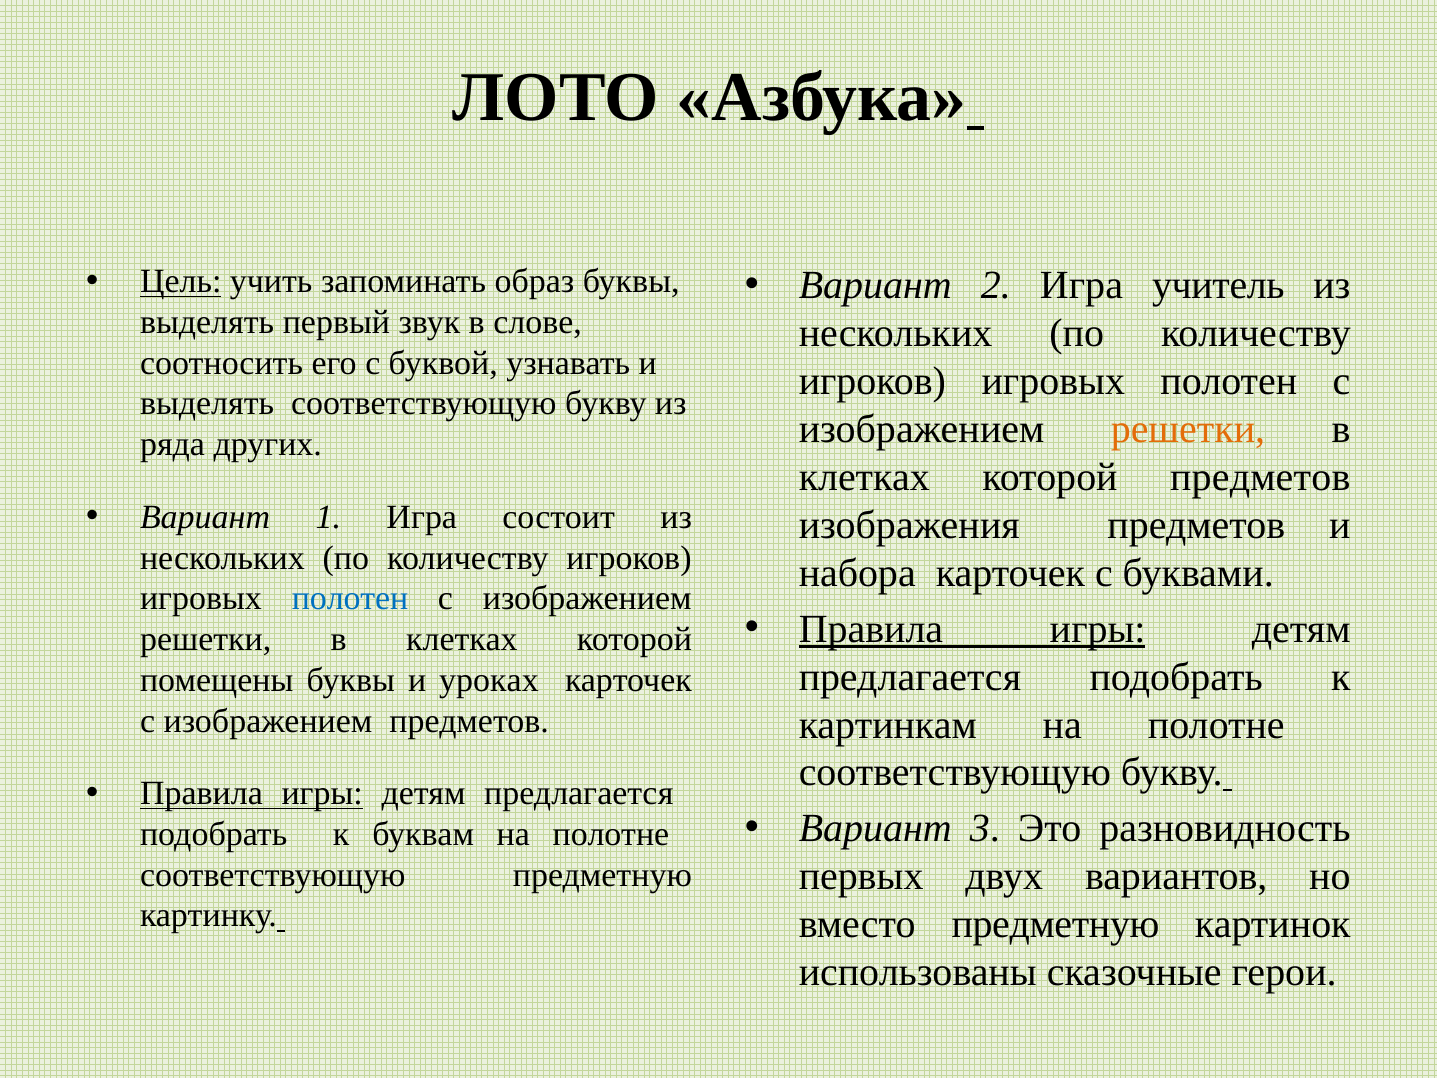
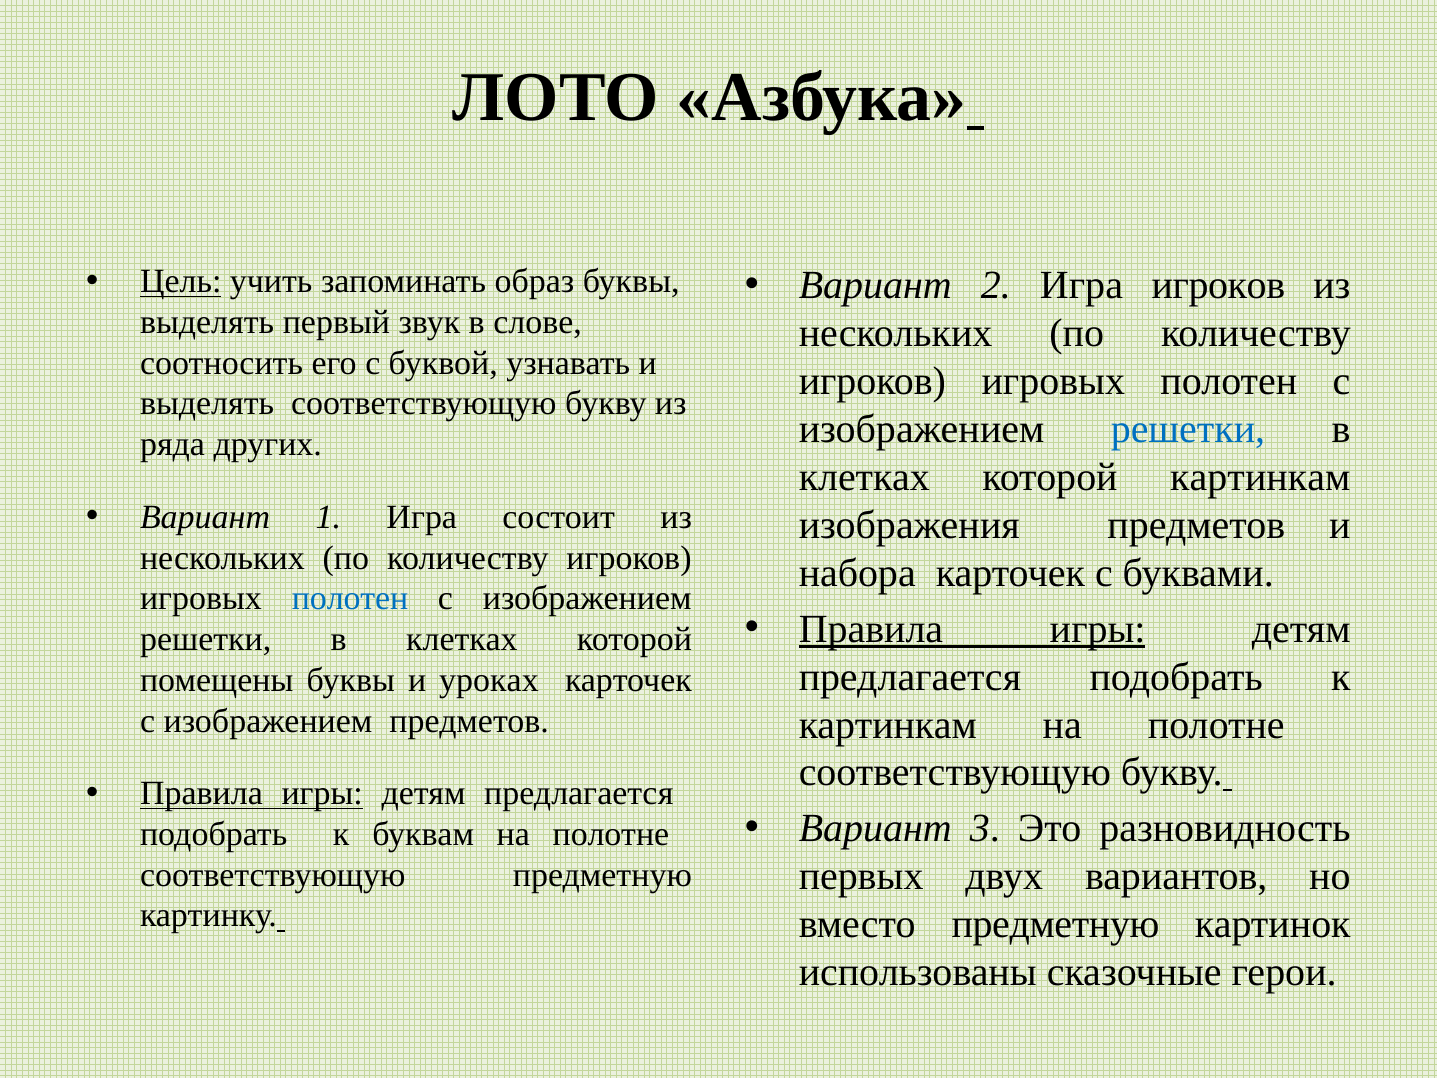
Игра учитель: учитель -> игроков (1218, 285)
решетки colour: orange -> blue (1188, 429)
которой предметов: предметов -> картинкам (1260, 477)
